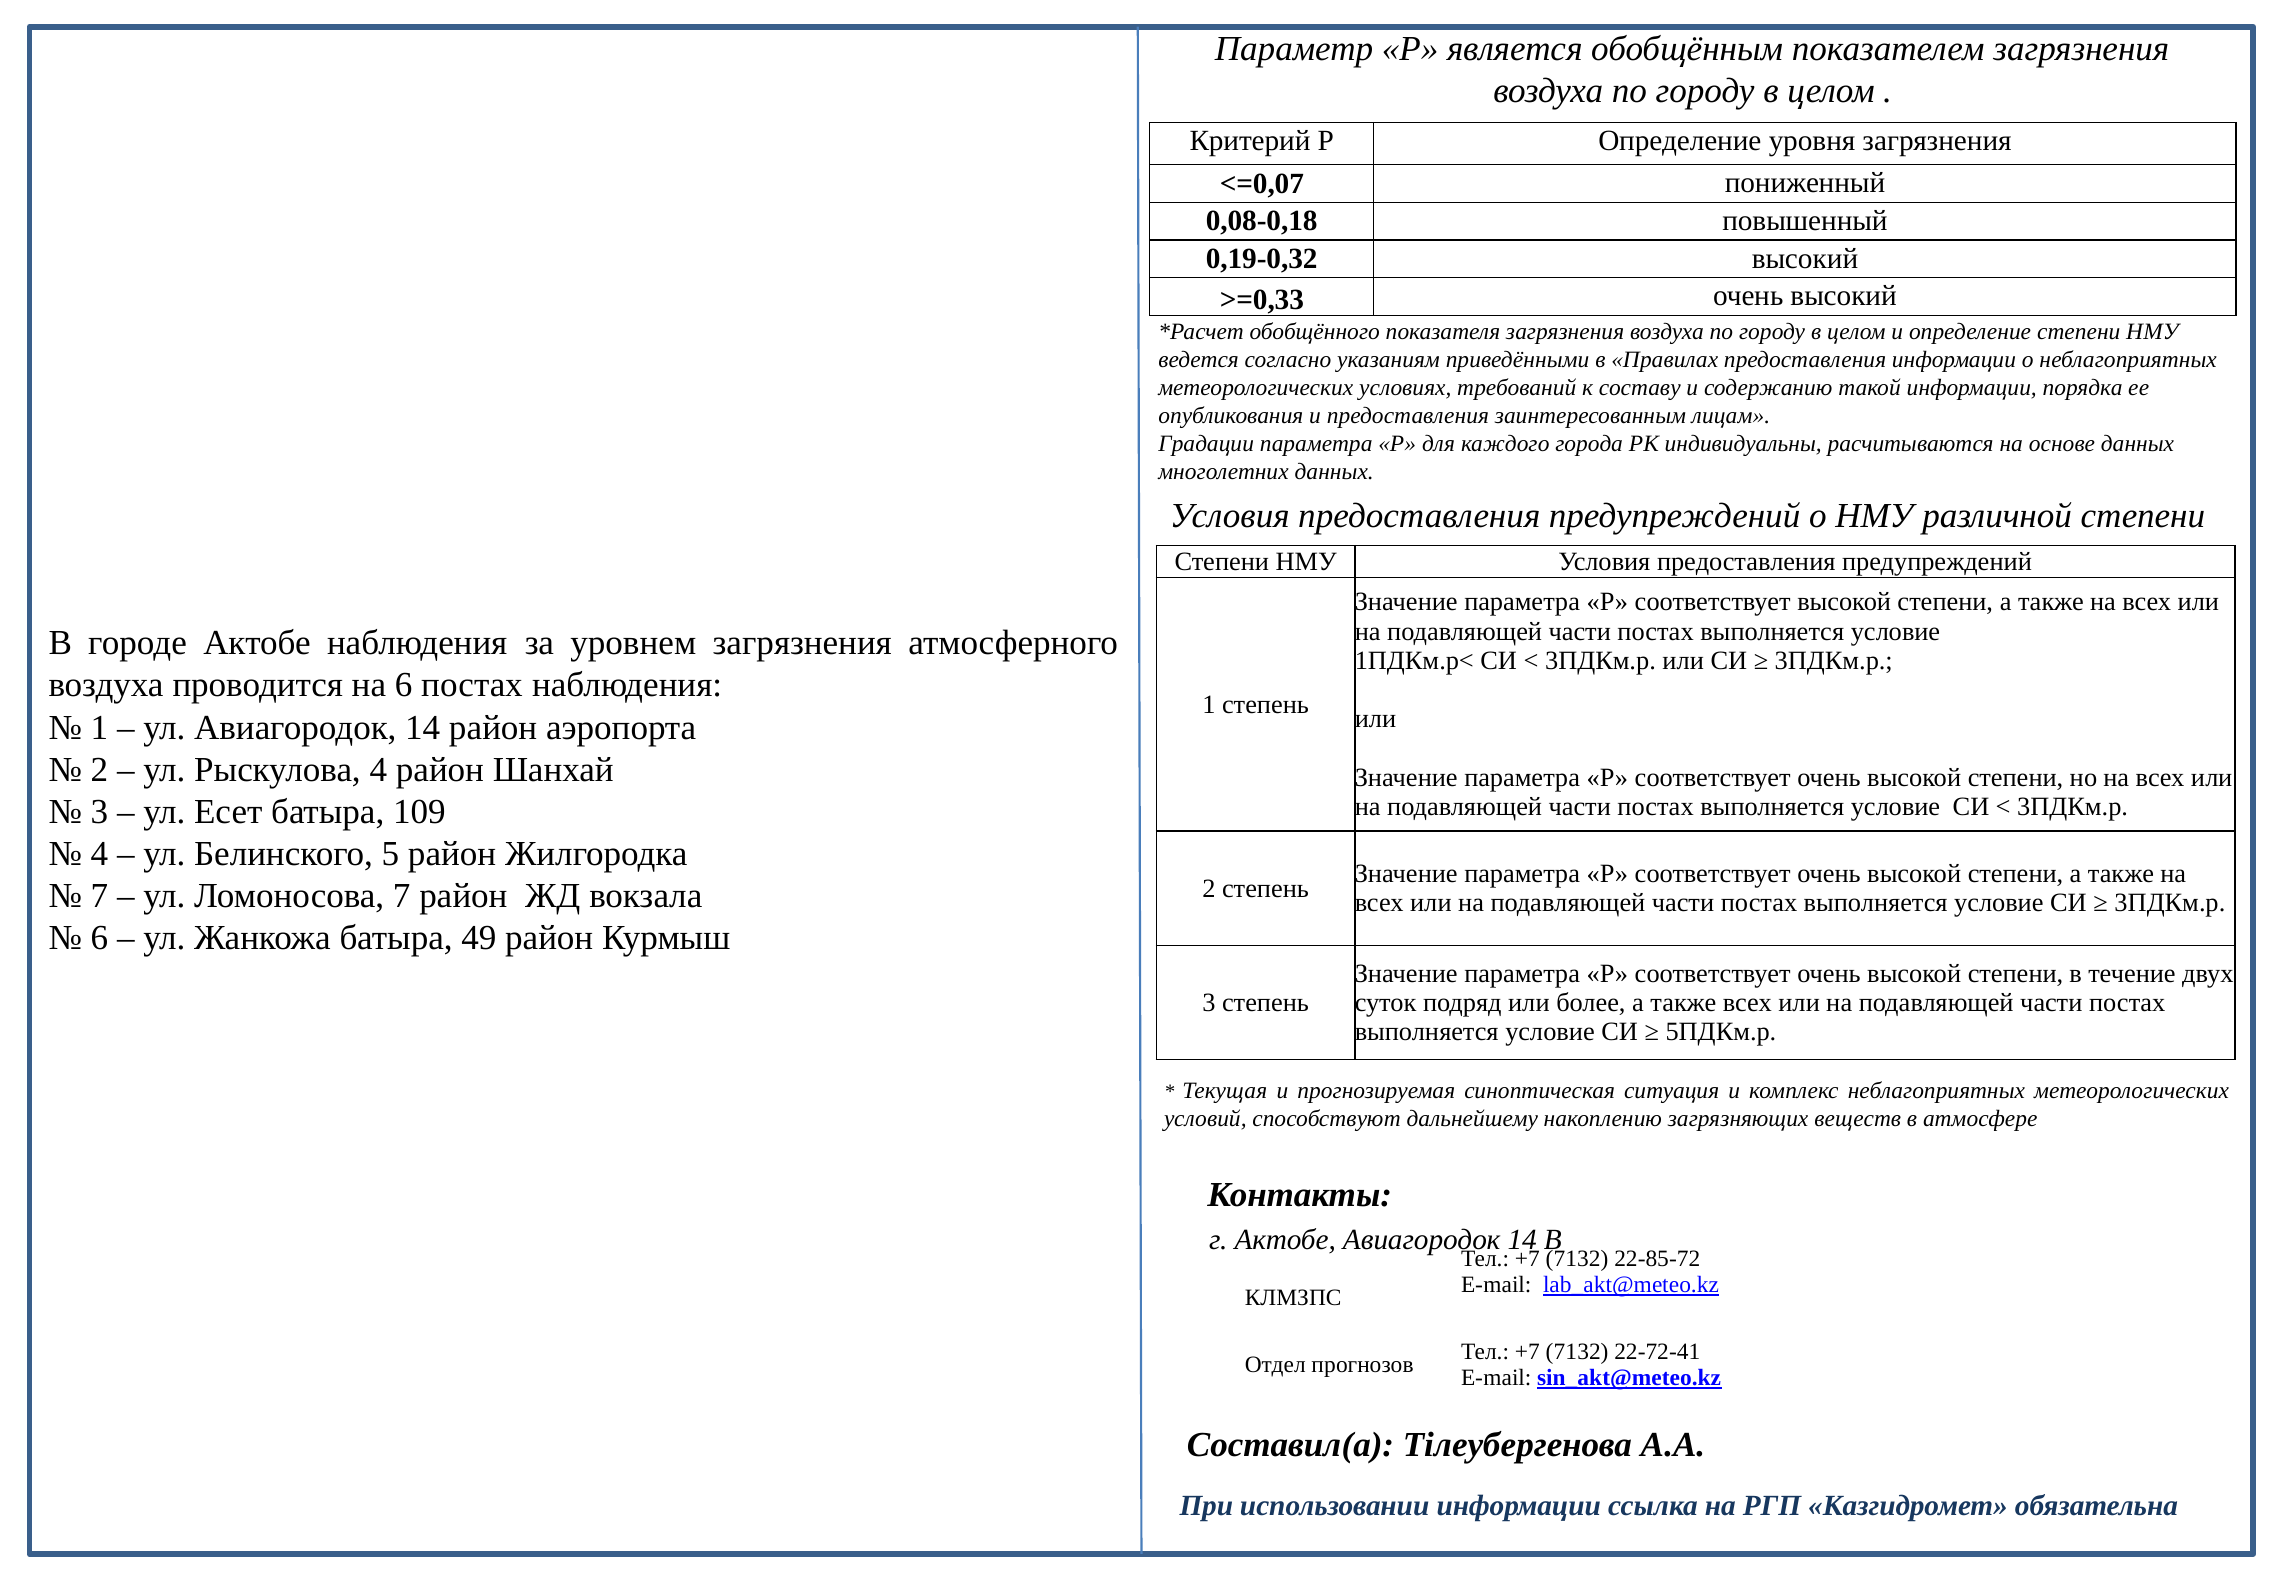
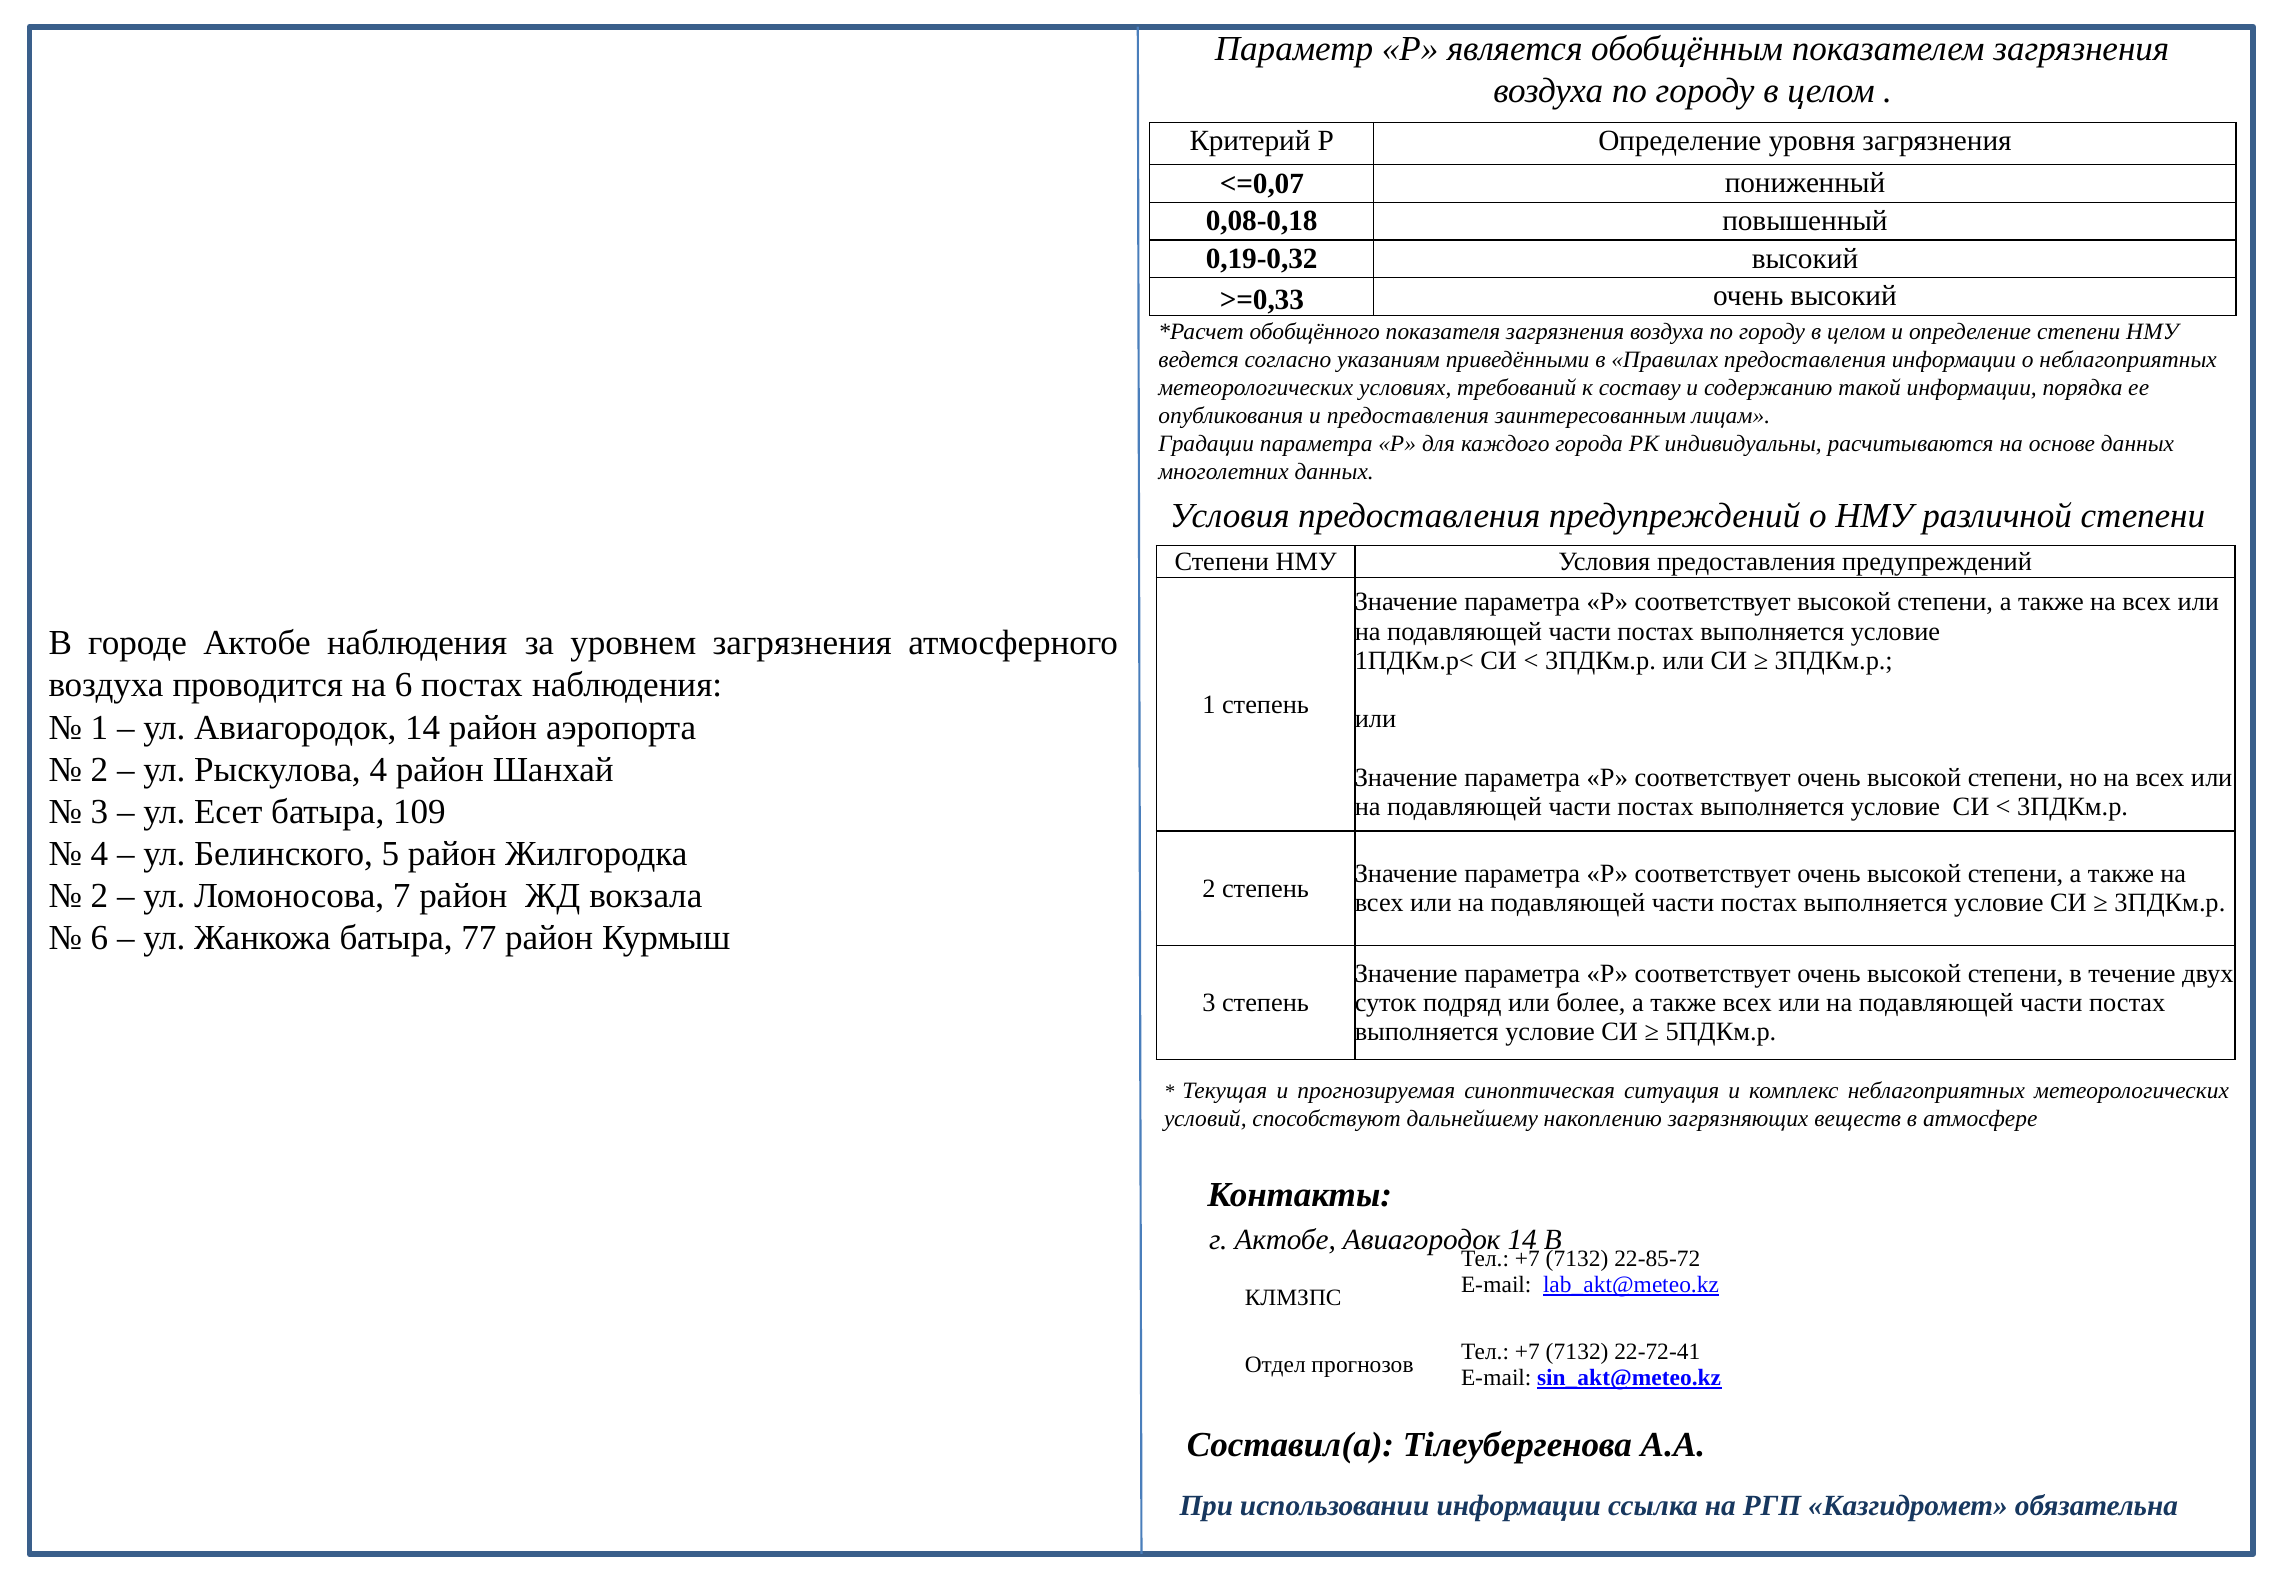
7: 7 -> 2 (99, 896)
49: 49 -> 77 (479, 938)
